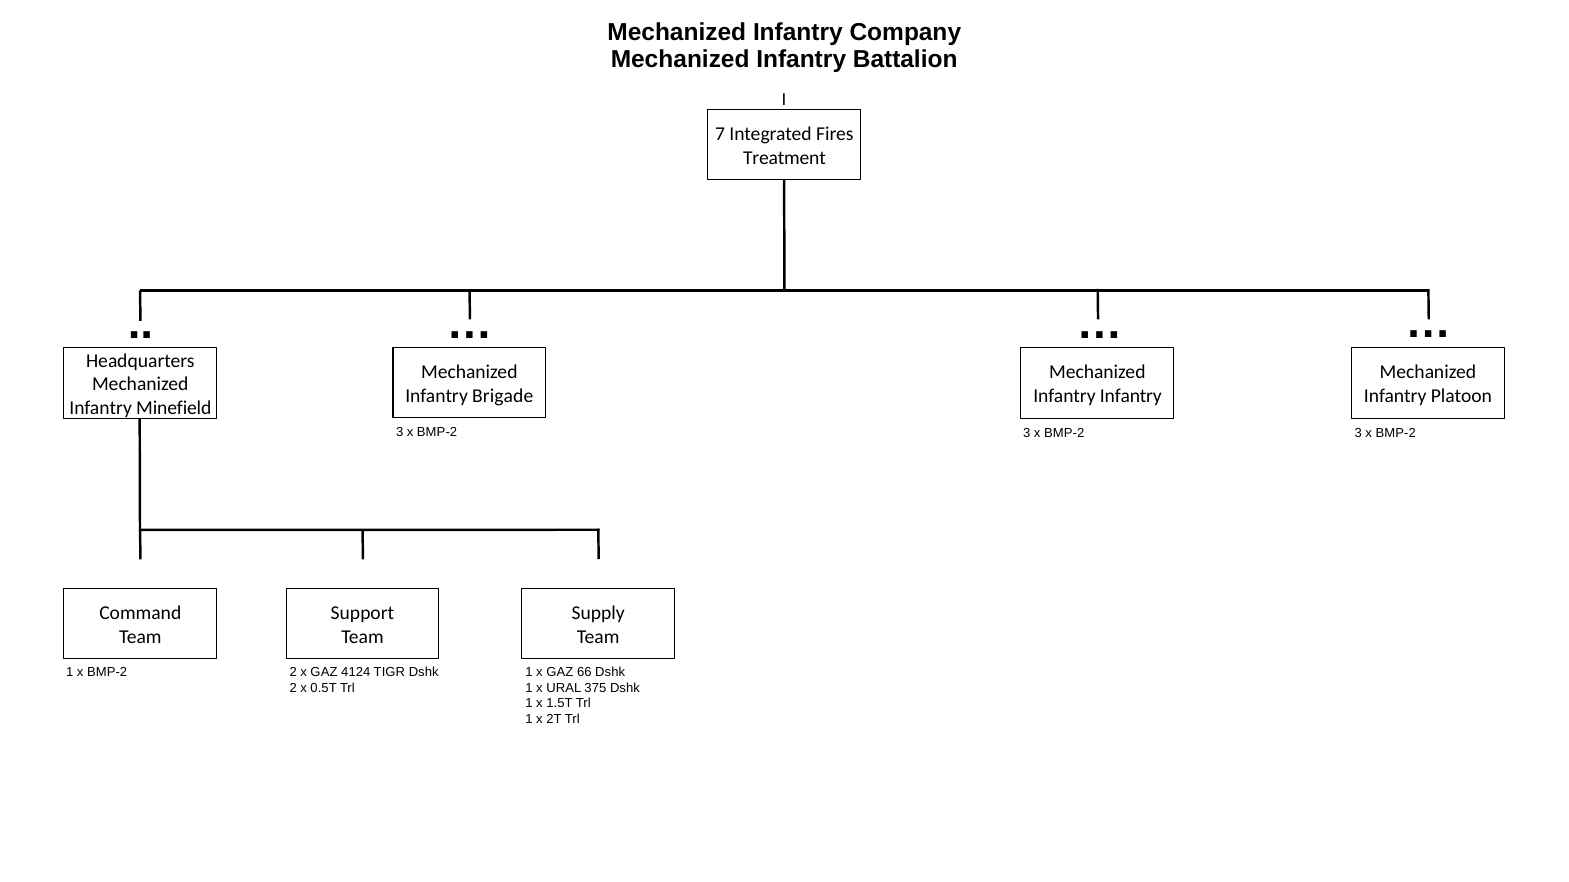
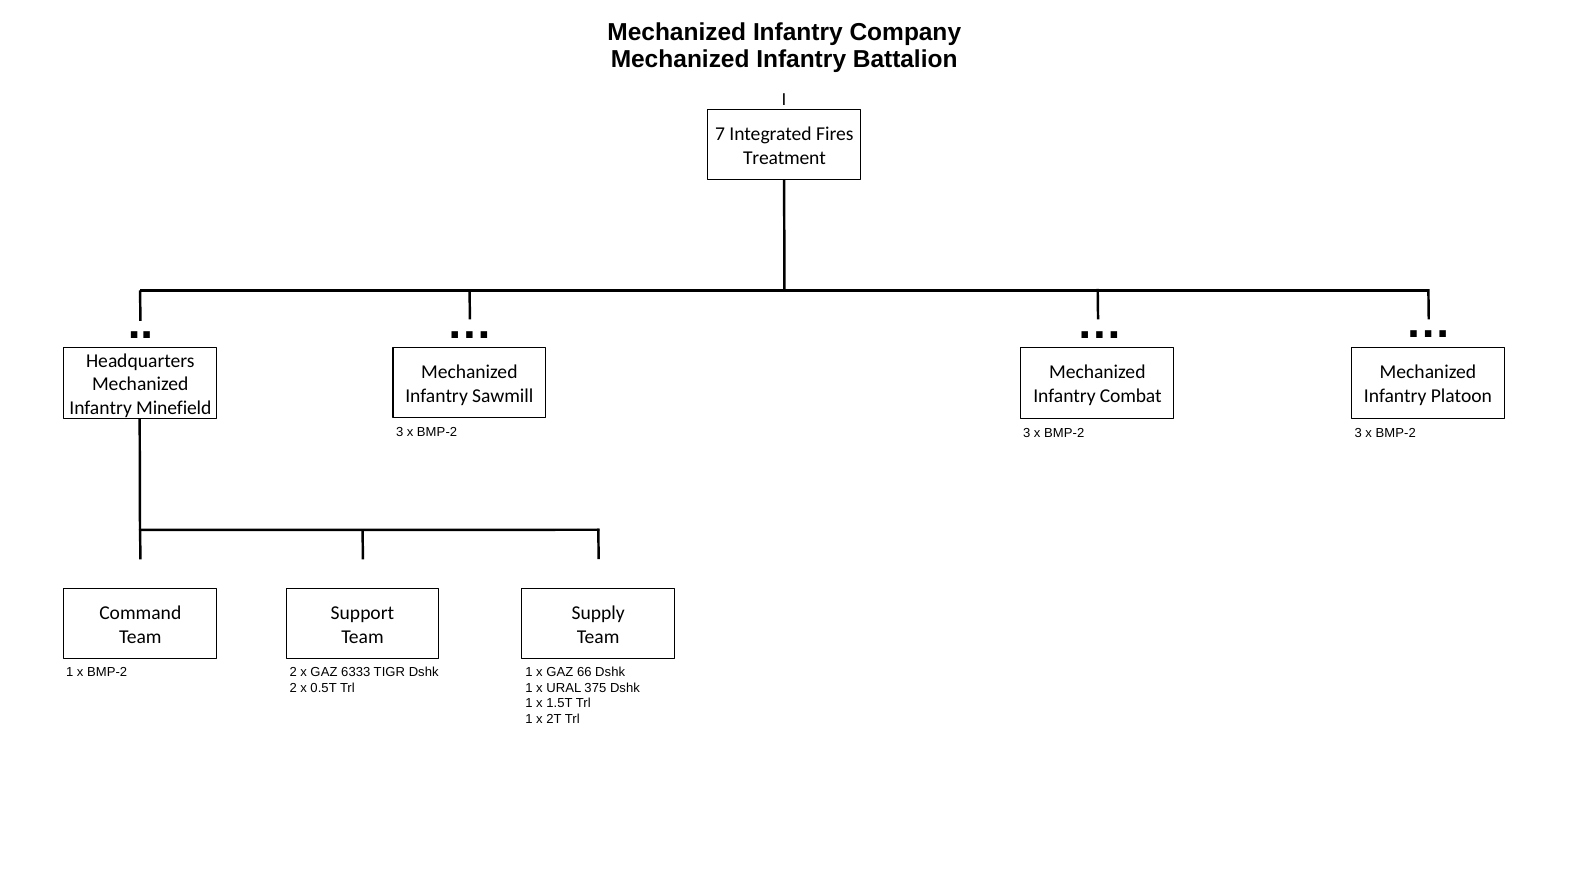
Brigade: Brigade -> Sawmill (503, 396)
Infantry Infantry: Infantry -> Combat (1131, 396)
4124: 4124 -> 6333 (356, 673)
